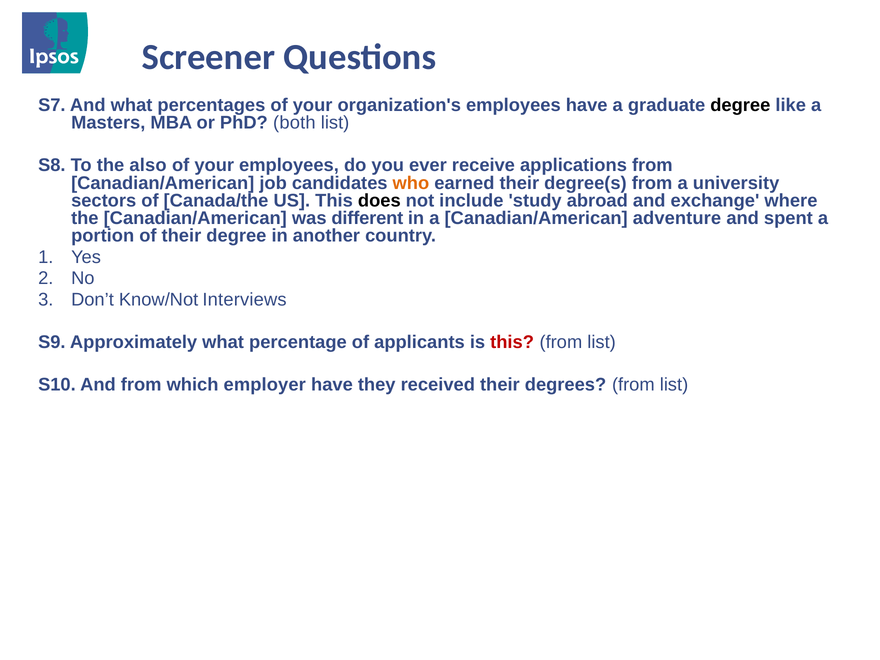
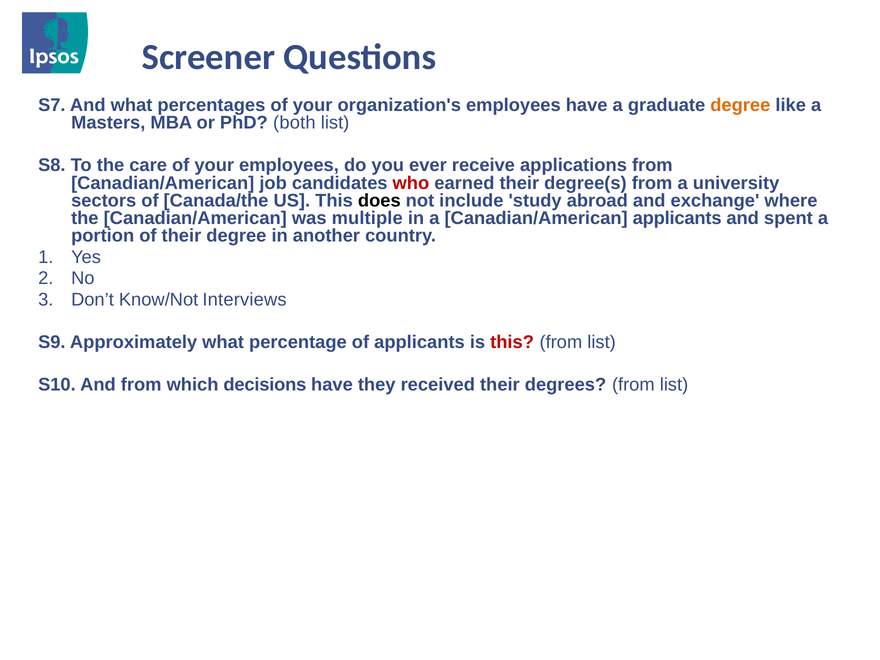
degree colour: black -> orange (740, 105)
also: also -> care (148, 165)
who colour: orange -> red (411, 183)
different: different -> multiple (367, 218)
Canadian/American adventure: adventure -> applicants (677, 218)
employer: employer -> decisions (265, 385)
